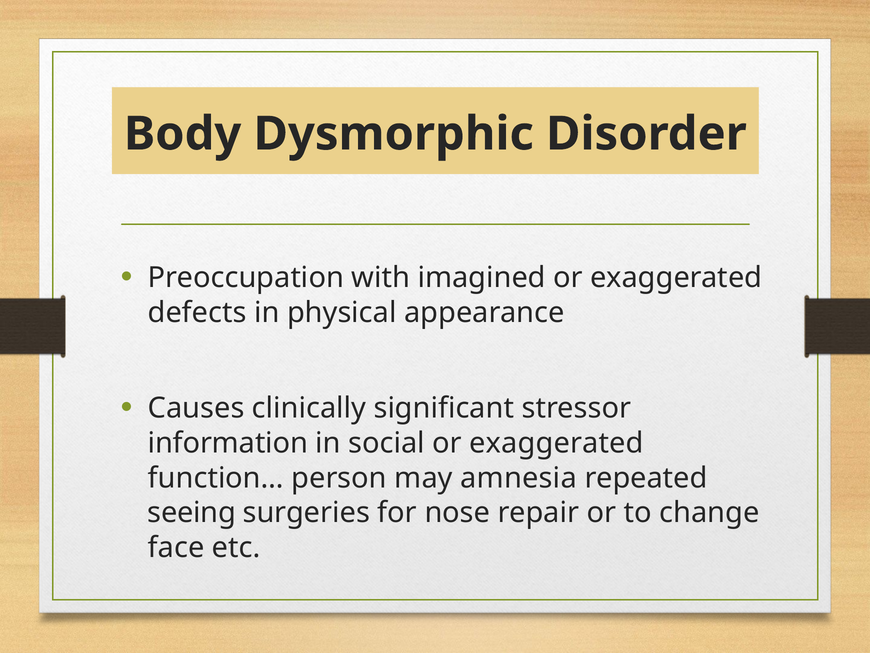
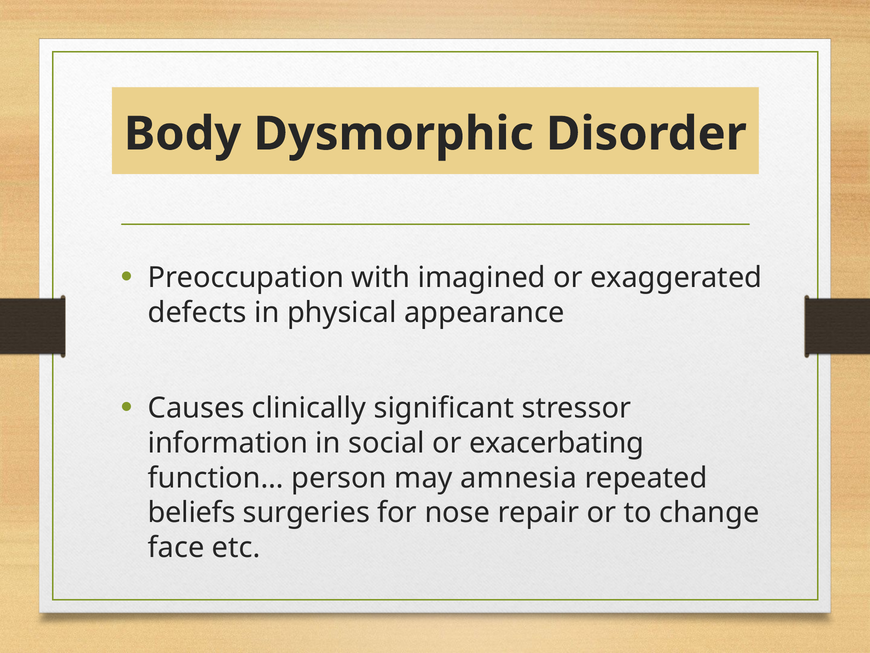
social or exaggerated: exaggerated -> exacerbating (557, 443)
seeing: seeing -> beliefs (192, 512)
